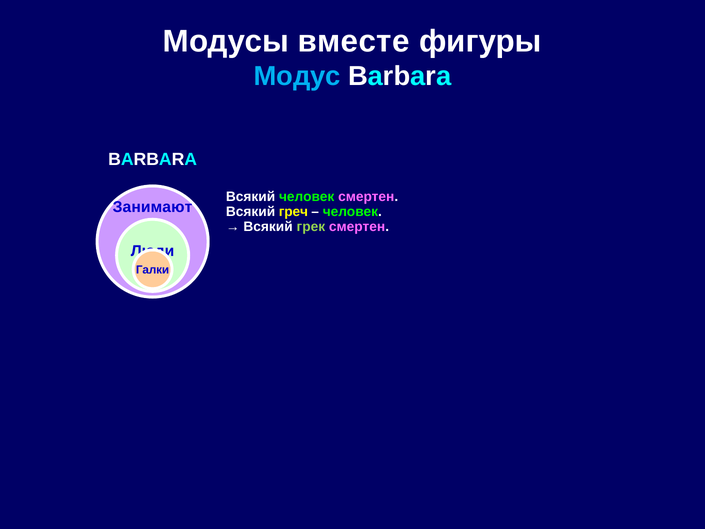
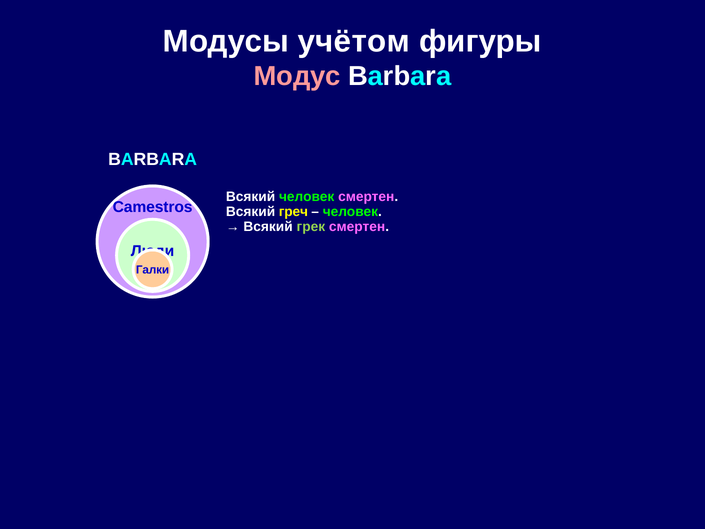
вместе: вместе -> учётом (354, 41)
Модус colour: light blue -> pink (297, 76)
Занимают: Занимают -> Camestros (153, 207)
